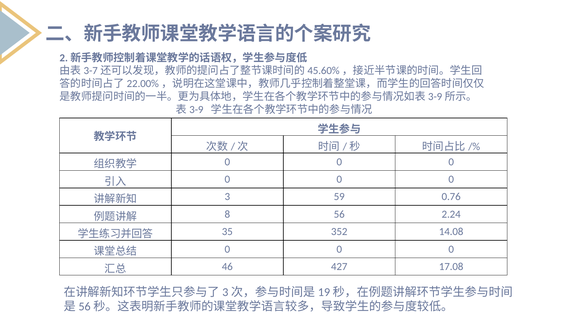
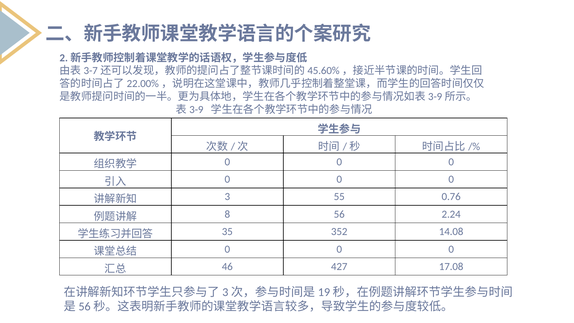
59: 59 -> 55 (339, 197)
